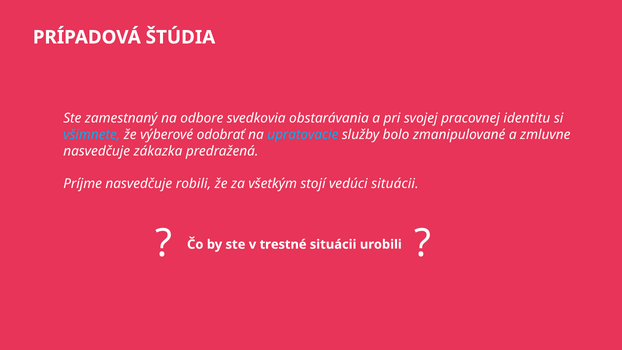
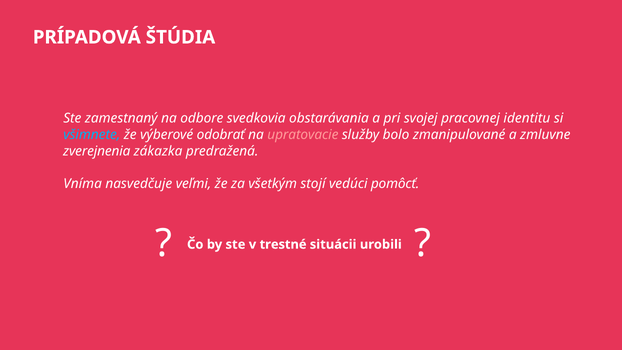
upratovacie colour: light blue -> pink (303, 135)
nasvedčuje: nasvedčuje -> zverejnenia (97, 151)
Príjme: Príjme -> Vníma (83, 184)
robili: robili -> veľmi (194, 184)
vedúci situácii: situácii -> pomôcť (395, 184)
